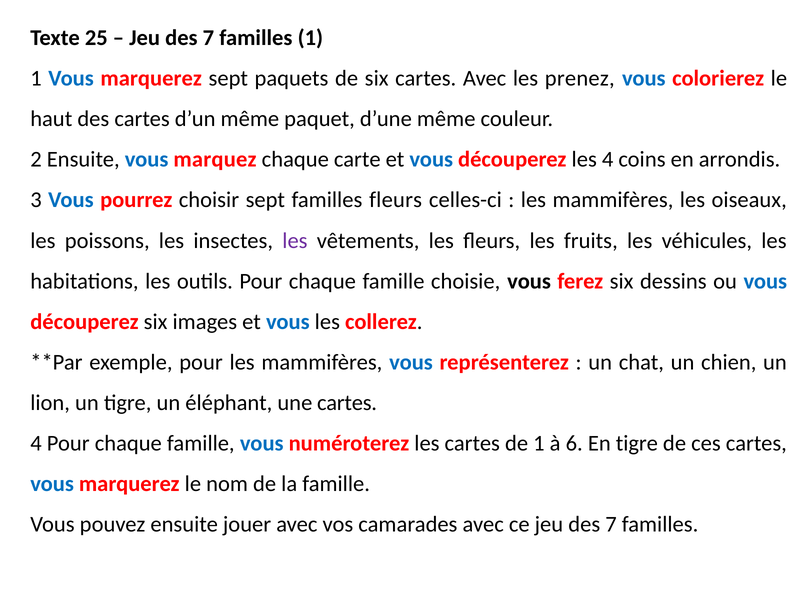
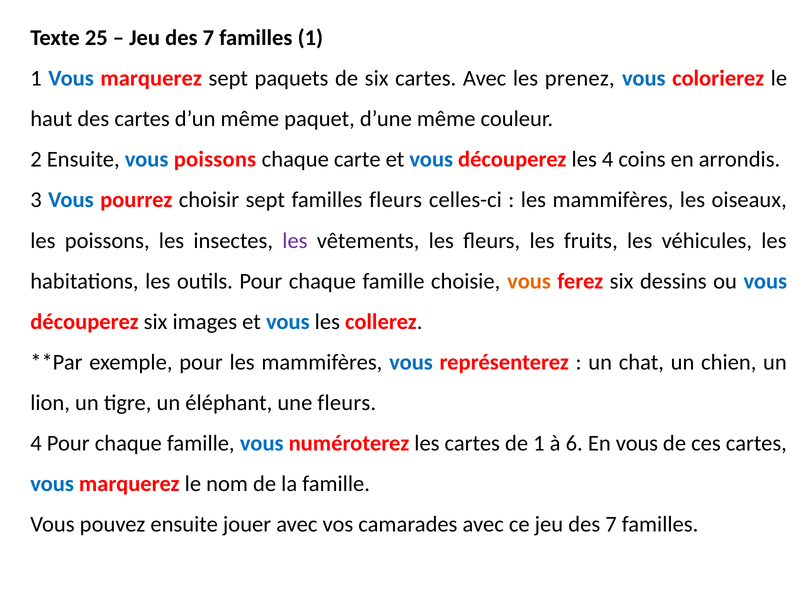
vous marquez: marquez -> poissons (215, 160)
vous colour: black -> orange (529, 281)
une cartes: cartes -> fleurs (347, 403)
En tigre: tigre -> vous (637, 443)
